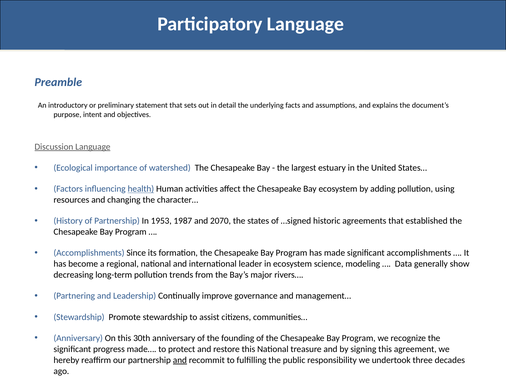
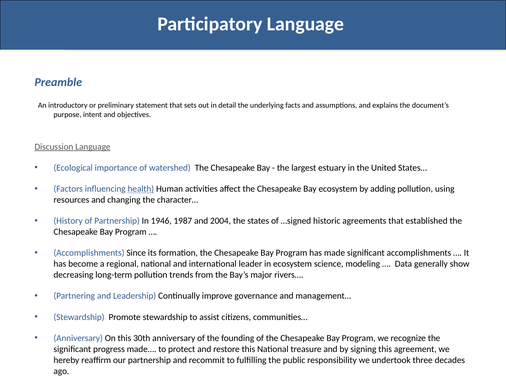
1953: 1953 -> 1946 (161, 221)
2070: 2070 -> 2004 (221, 221)
and underline: present -> none (180, 361)
